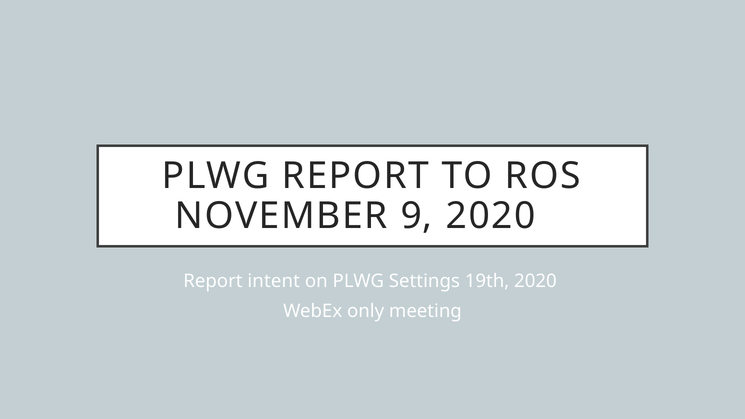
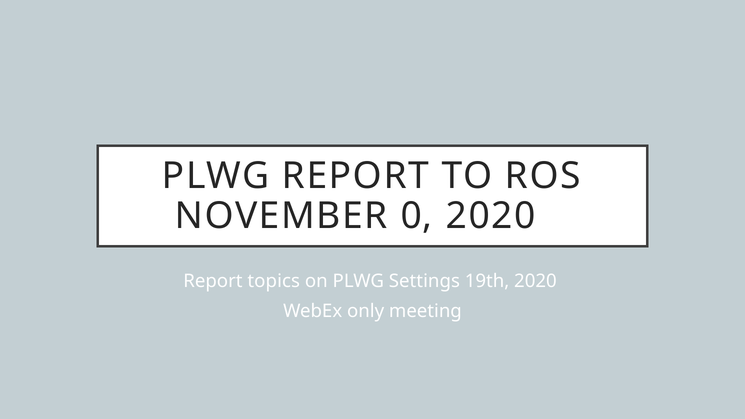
9: 9 -> 0 (416, 216)
intent: intent -> topics (274, 281)
